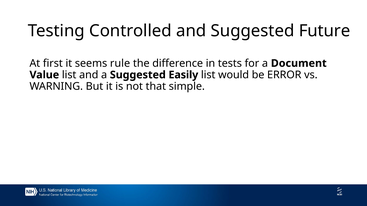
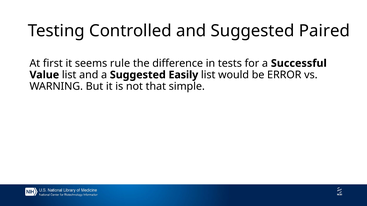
Future: Future -> Paired (324, 31)
Document: Document -> Successful (299, 63)
